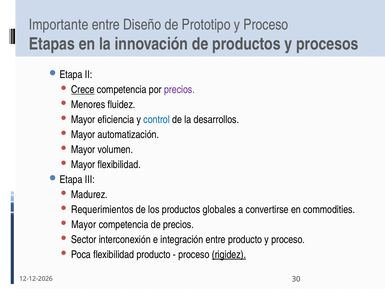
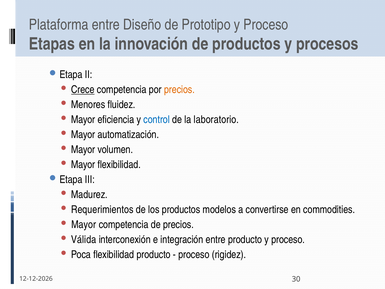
Importante: Importante -> Plataforma (59, 25)
precios colour: purple -> orange (179, 90)
desarrollos: desarrollos -> laboratorio (216, 120)
globales: globales -> modelos (219, 209)
Sector: Sector -> Válida (84, 239)
rigidez underline: present -> none (229, 254)
